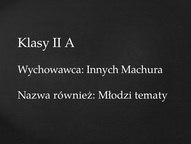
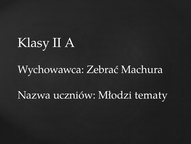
Innych: Innych -> Zebrać (103, 69)
również: również -> uczniów (74, 95)
